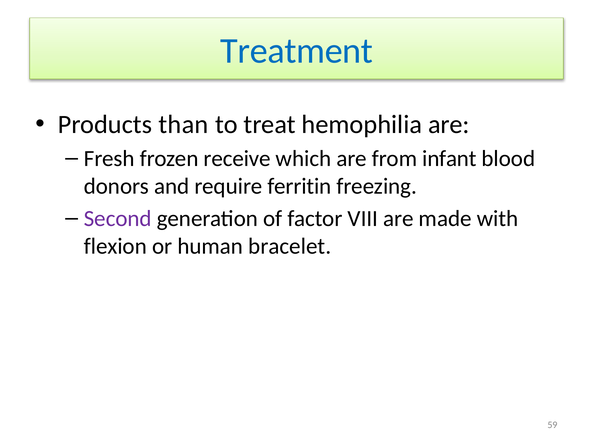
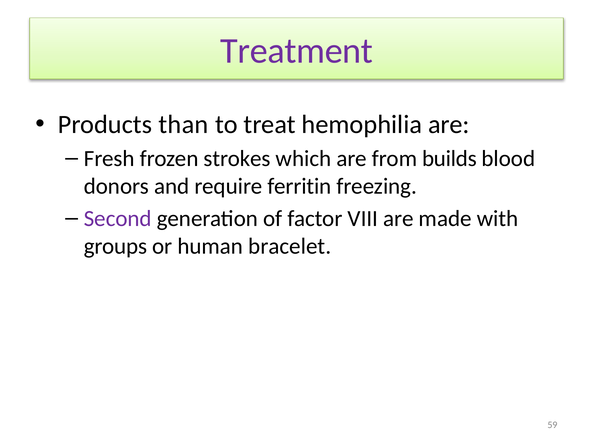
Treatment colour: blue -> purple (297, 51)
receive: receive -> strokes (237, 158)
infant: infant -> builds (449, 158)
flexion: flexion -> groups (115, 246)
